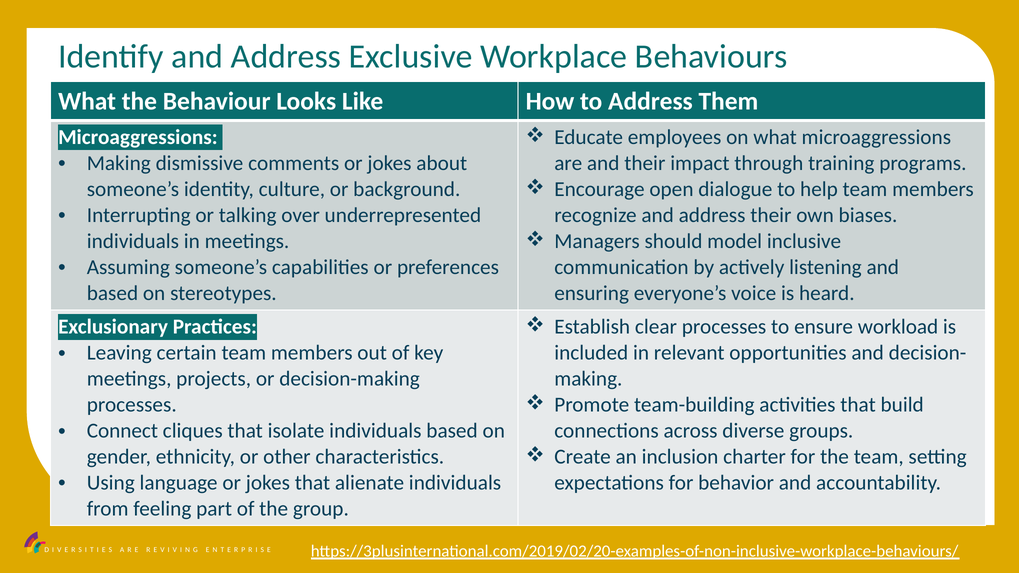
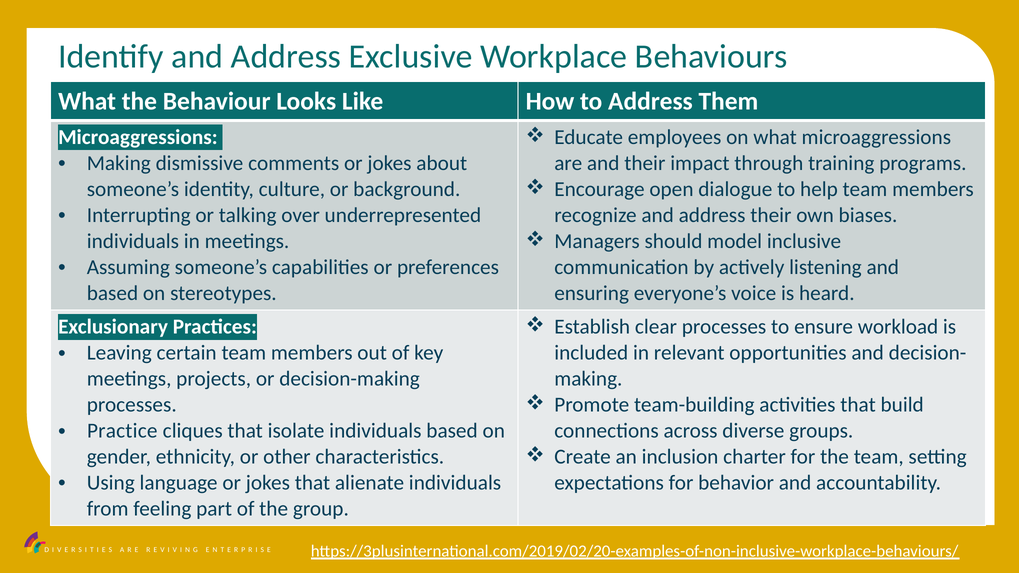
Connect: Connect -> Practice (122, 431)
